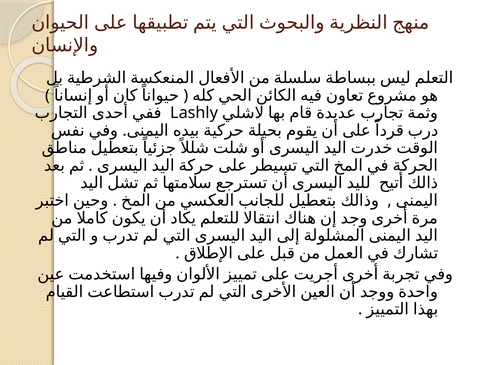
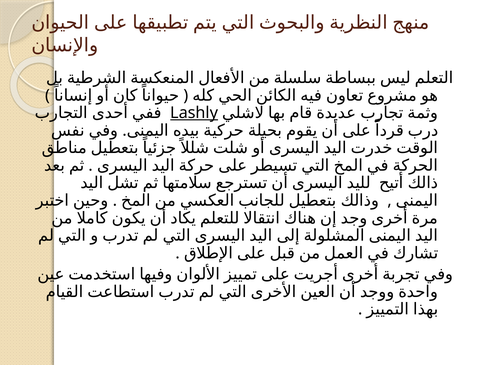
Lashly underline: none -> present (194, 113)
